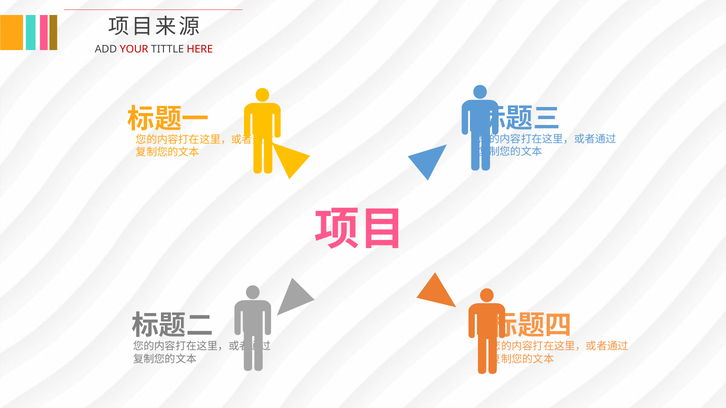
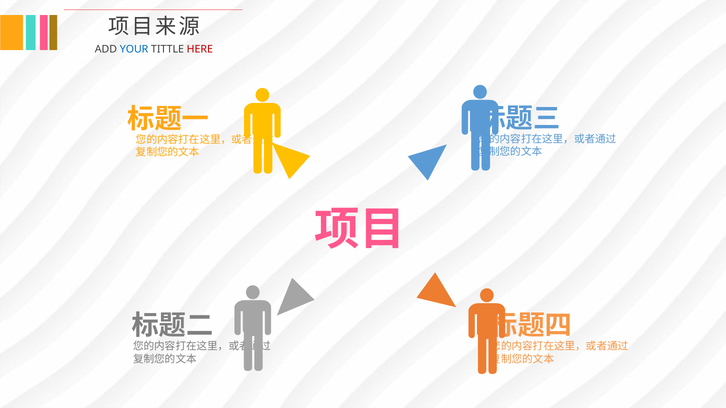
YOUR colour: red -> blue (134, 49)
